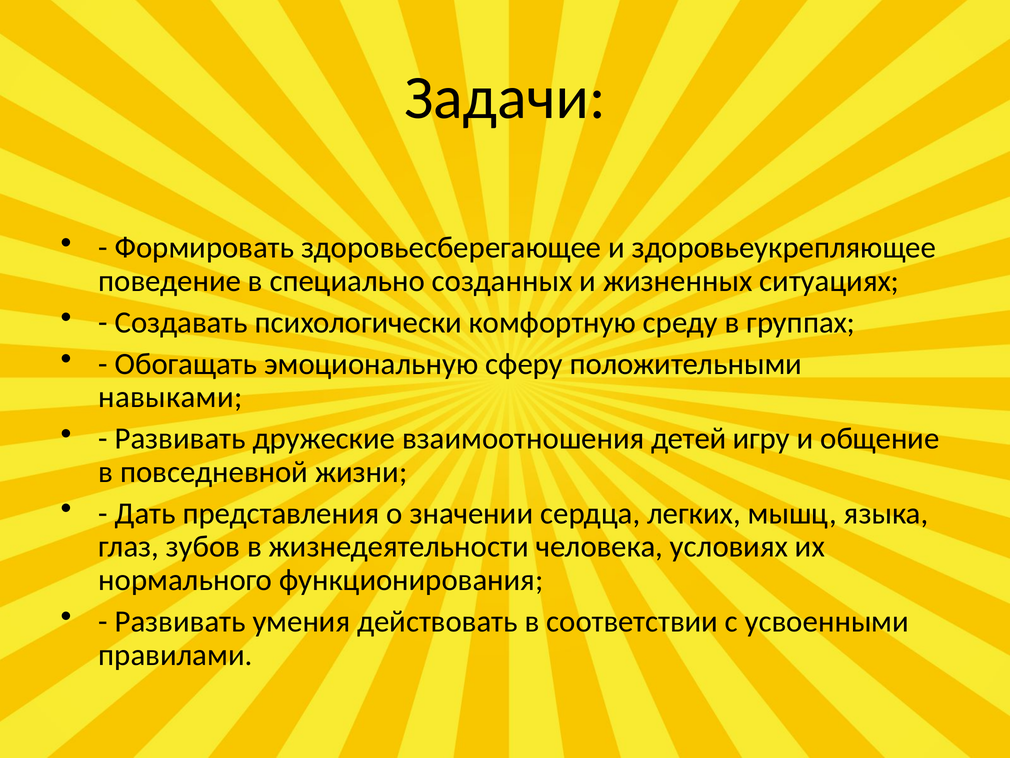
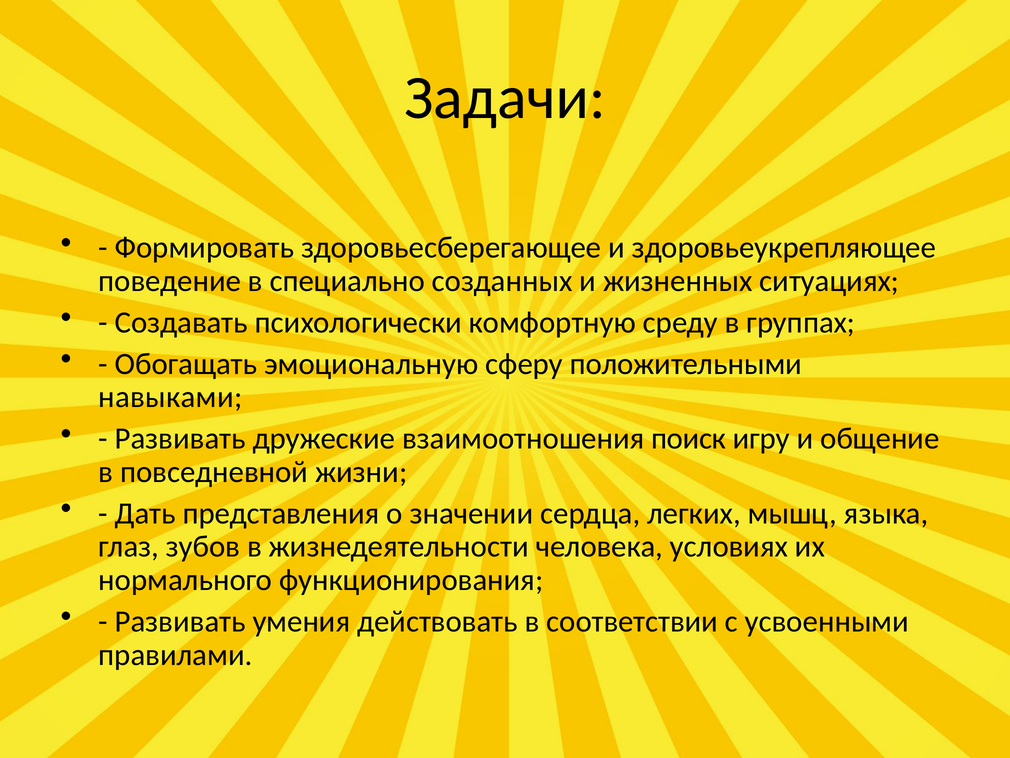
детей: детей -> поиск (689, 438)
